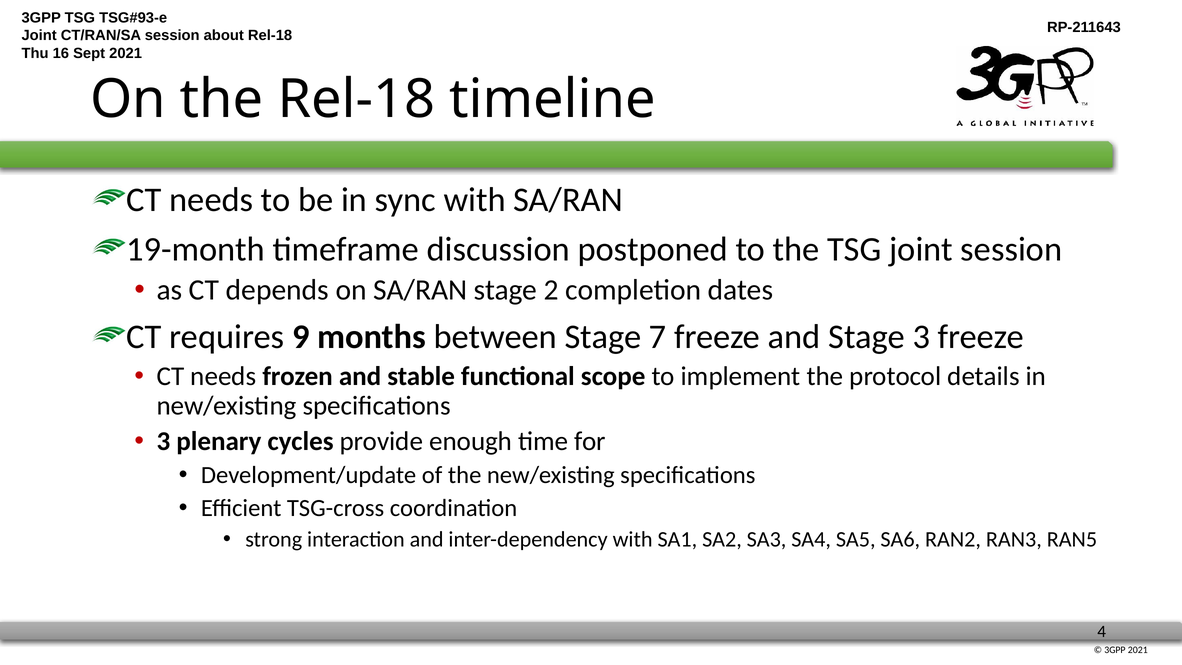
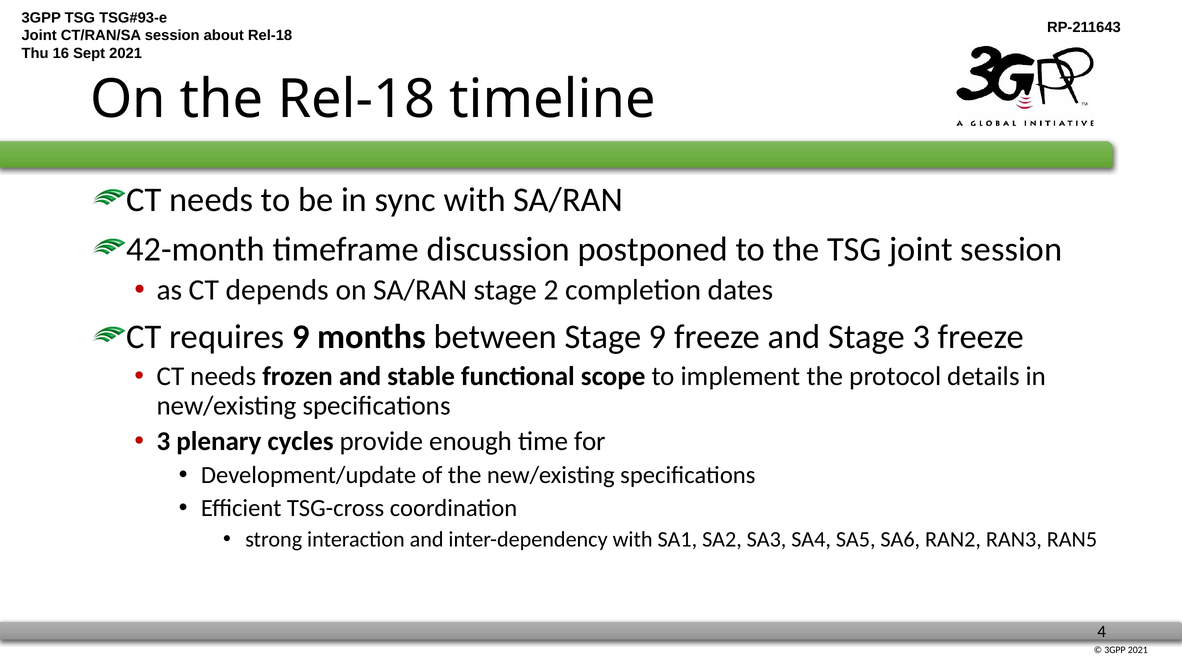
19-month: 19-month -> 42-month (196, 249)
Stage 7: 7 -> 9 (658, 337)
